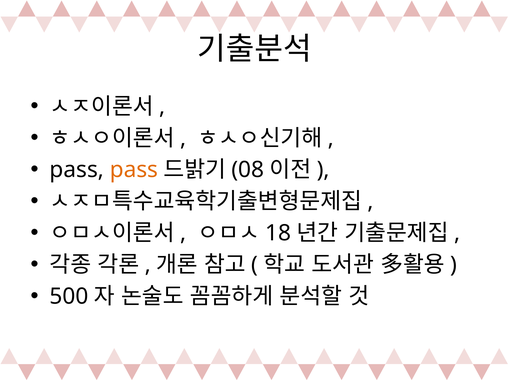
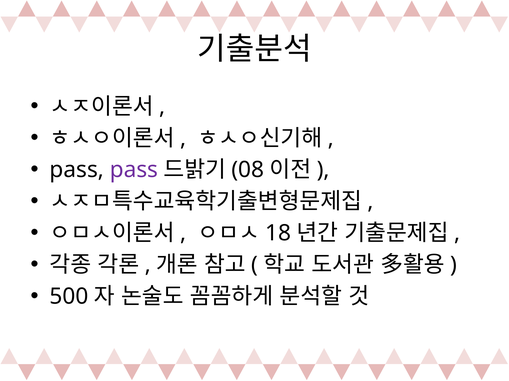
pass colour: orange -> purple (134, 170)
